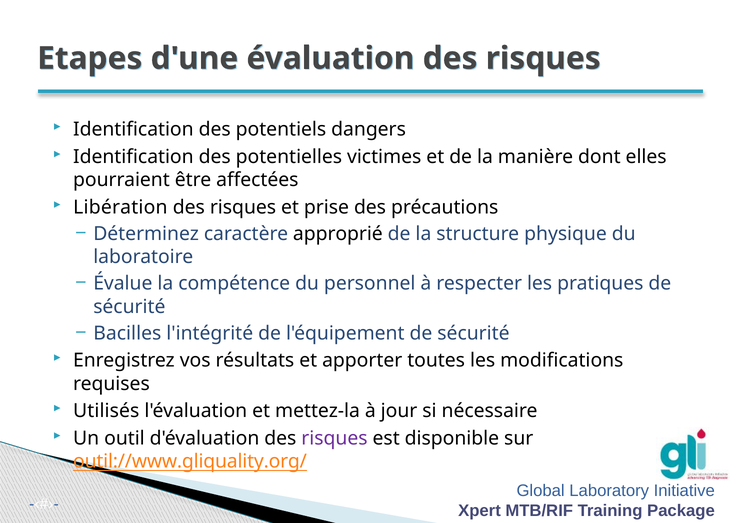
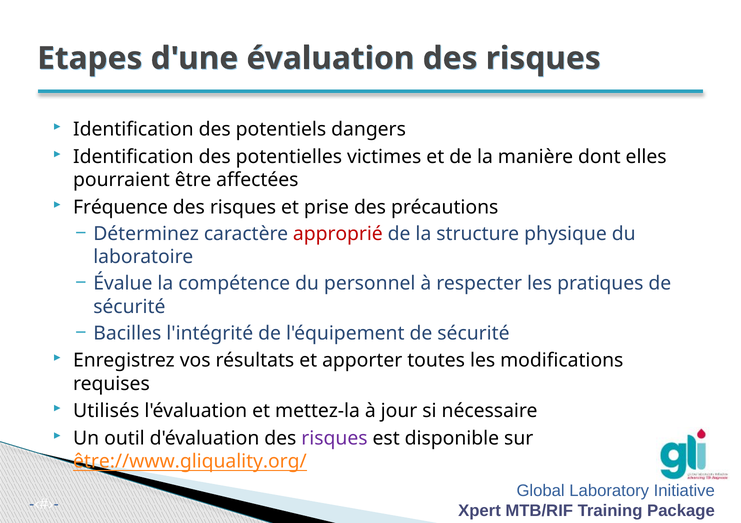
Libération: Libération -> Fréquence (121, 207)
approprié colour: black -> red (338, 234)
outil://www.gliquality.org/: outil://www.gliquality.org/ -> être://www.gliquality.org/ (190, 462)
